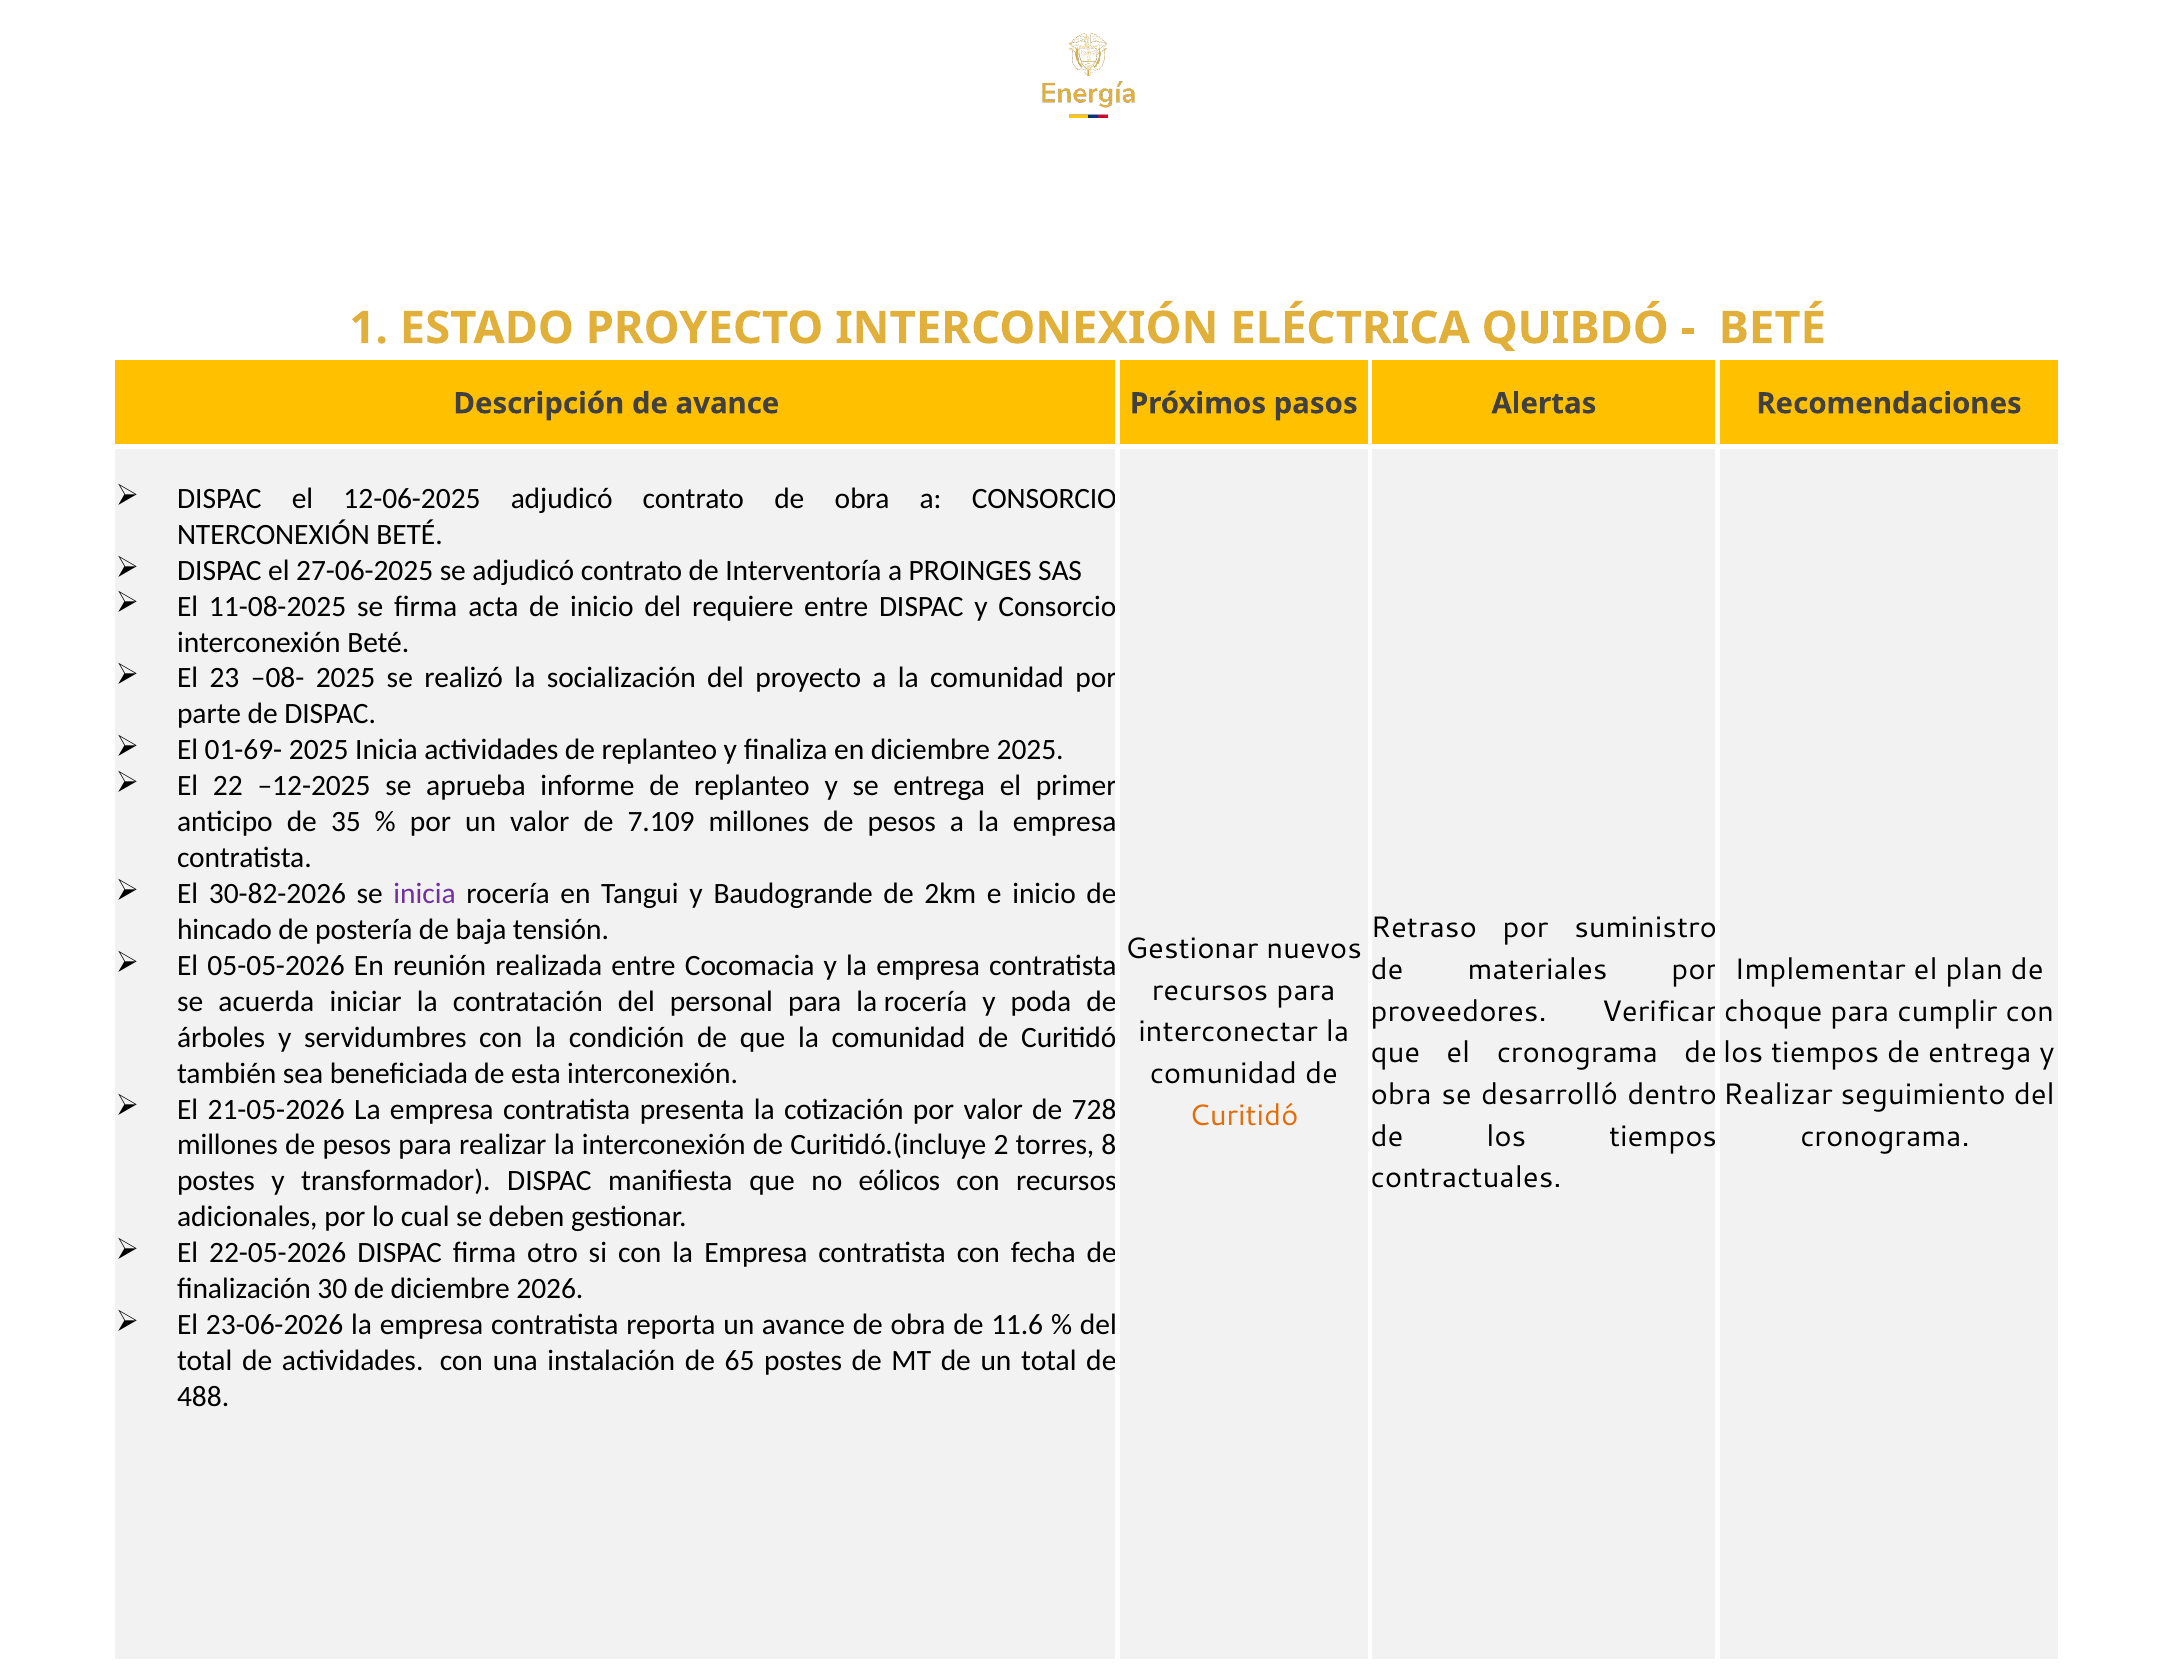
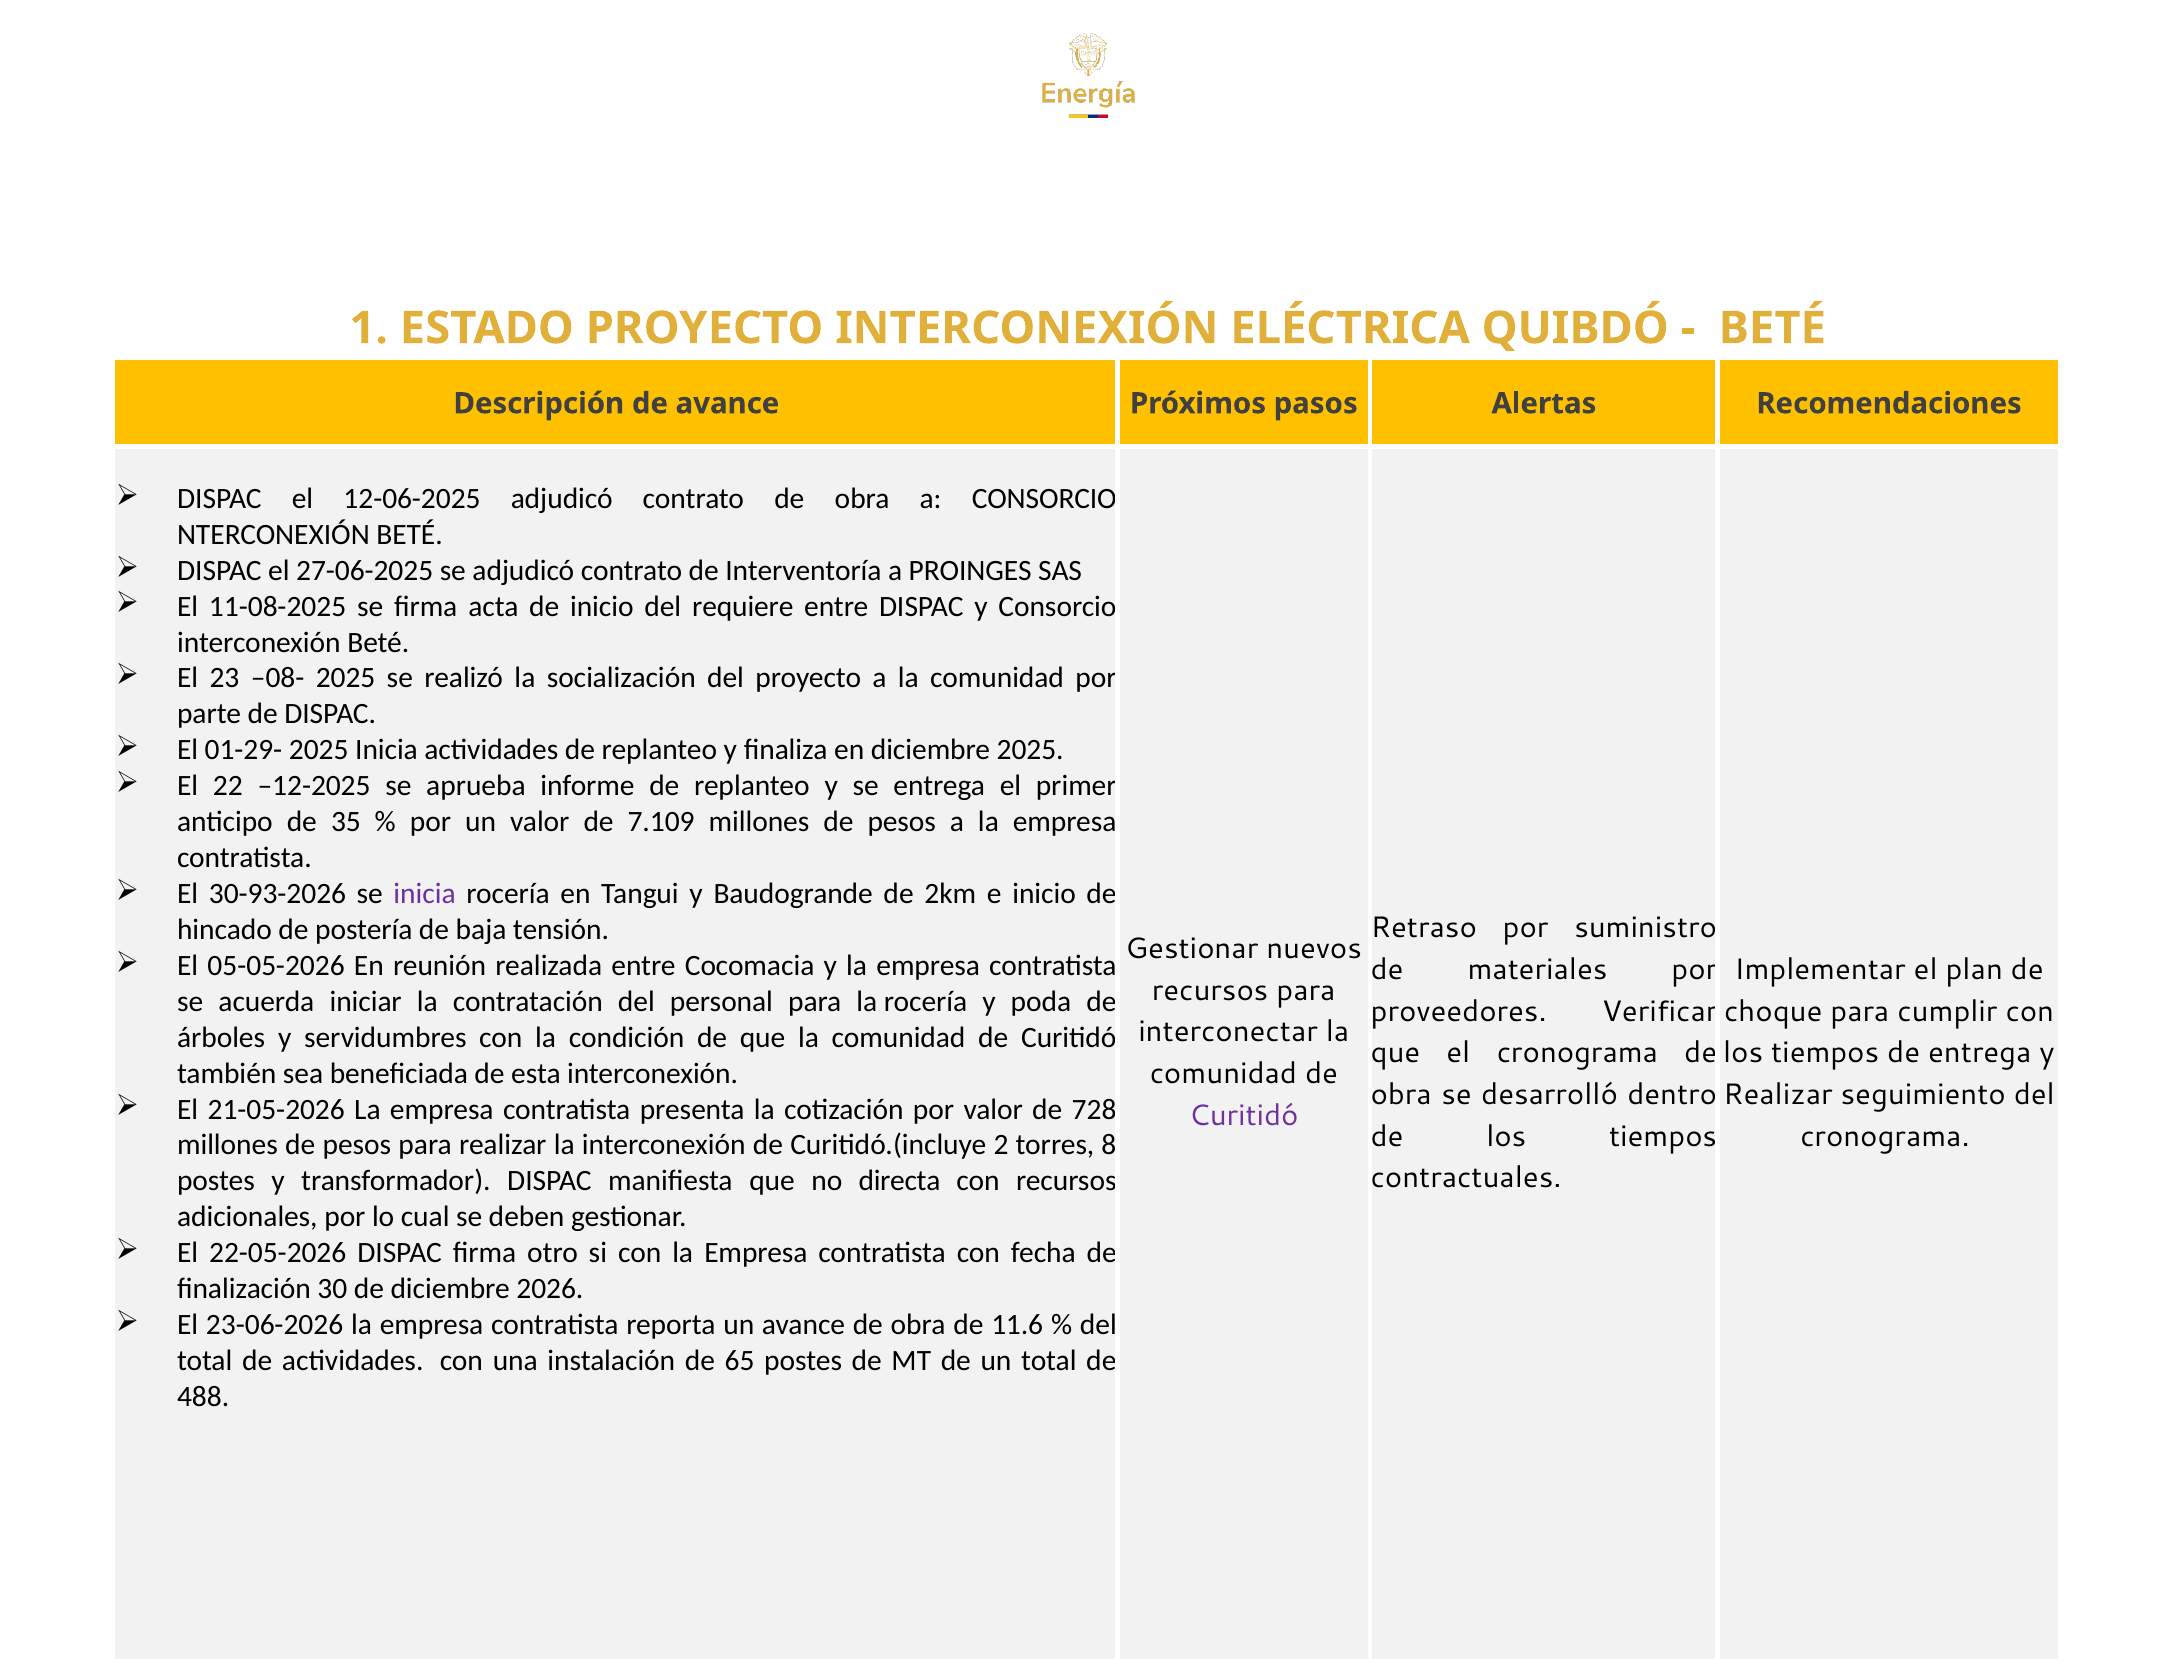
01-69-: 01-69- -> 01-29- (243, 750)
30-82-2026: 30-82-2026 -> 30-93-2026 (277, 894)
Curitidó colour: orange -> purple (1244, 1115)
eólicos: eólicos -> directa (899, 1181)
